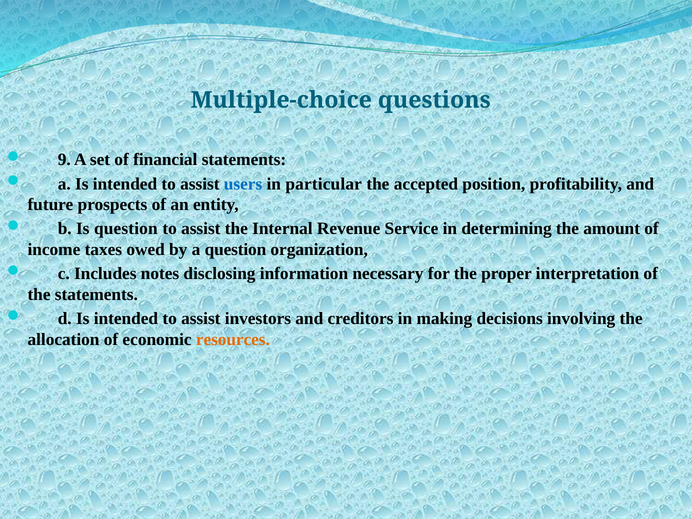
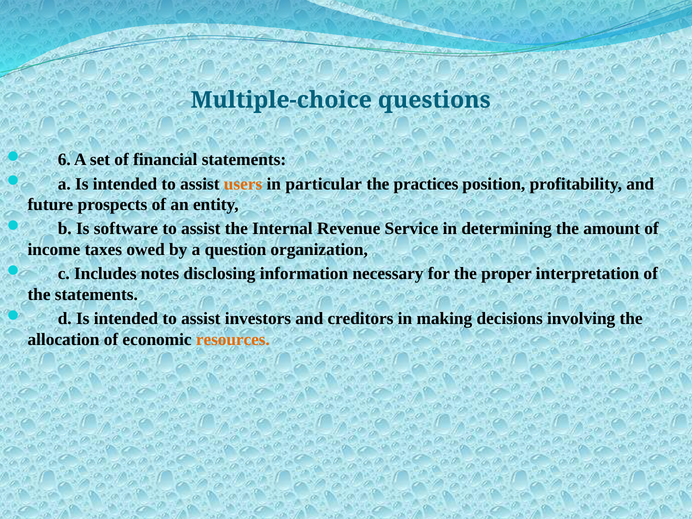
9: 9 -> 6 (64, 160)
users colour: blue -> orange (243, 184)
accepted: accepted -> practices (426, 184)
Is question: question -> software (126, 229)
